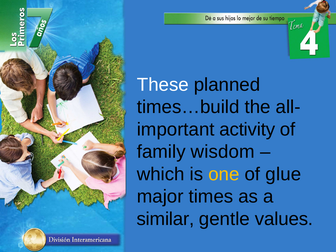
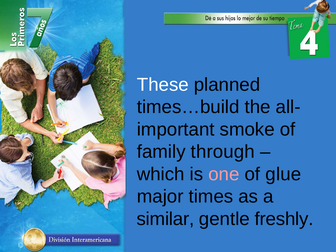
activity: activity -> smoke (247, 129)
wisdom: wisdom -> through (223, 152)
one colour: yellow -> pink (224, 174)
values: values -> freshly (284, 219)
